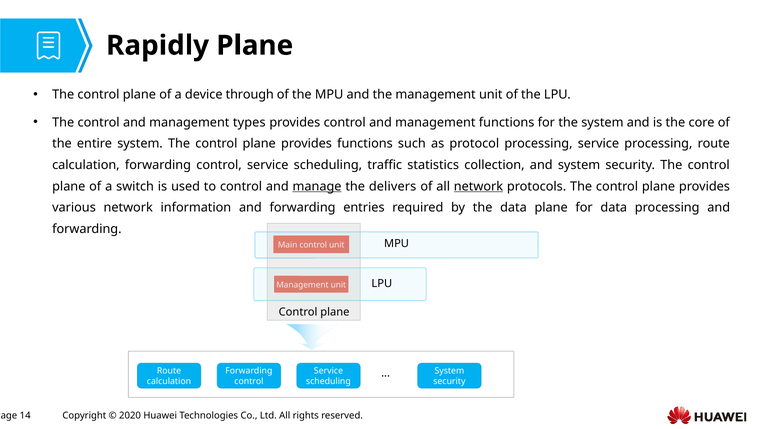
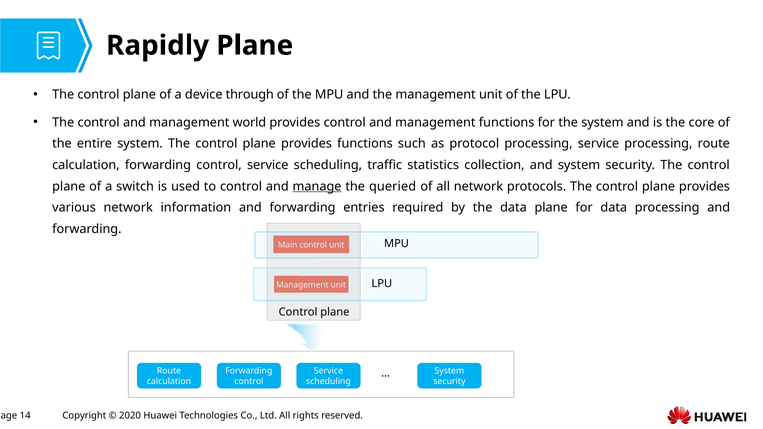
types: types -> world (249, 122)
delivers: delivers -> queried (393, 186)
network underline: present -> none (479, 186)
